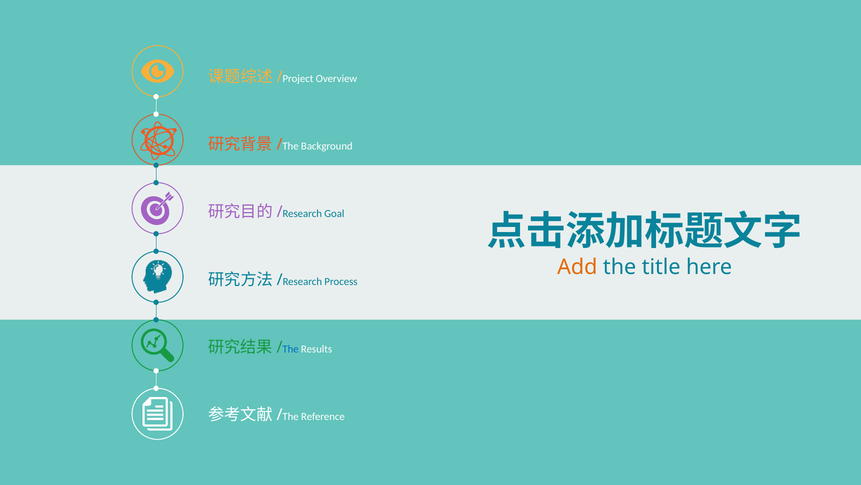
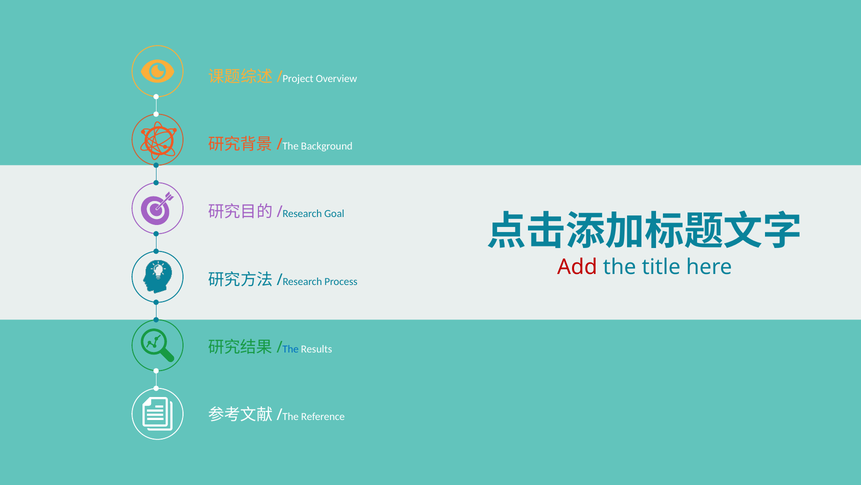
Add colour: orange -> red (577, 267)
